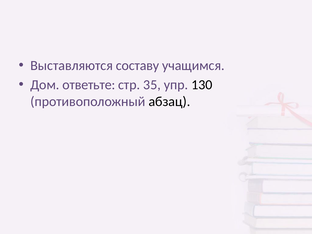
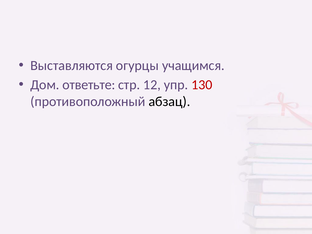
составу: составу -> огурцы (137, 65)
35: 35 -> 12 (152, 85)
130 colour: black -> red (202, 85)
